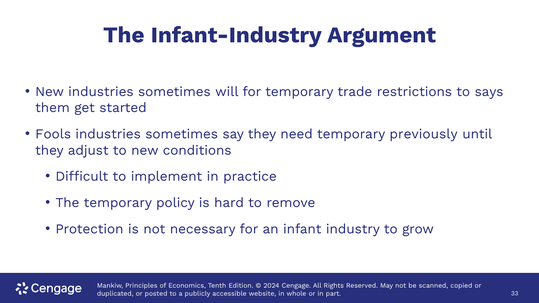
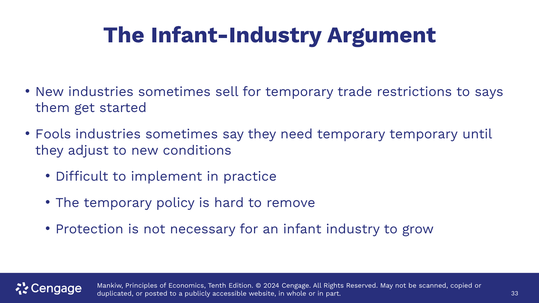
will: will -> sell (227, 92)
temporary previously: previously -> temporary (424, 134)
